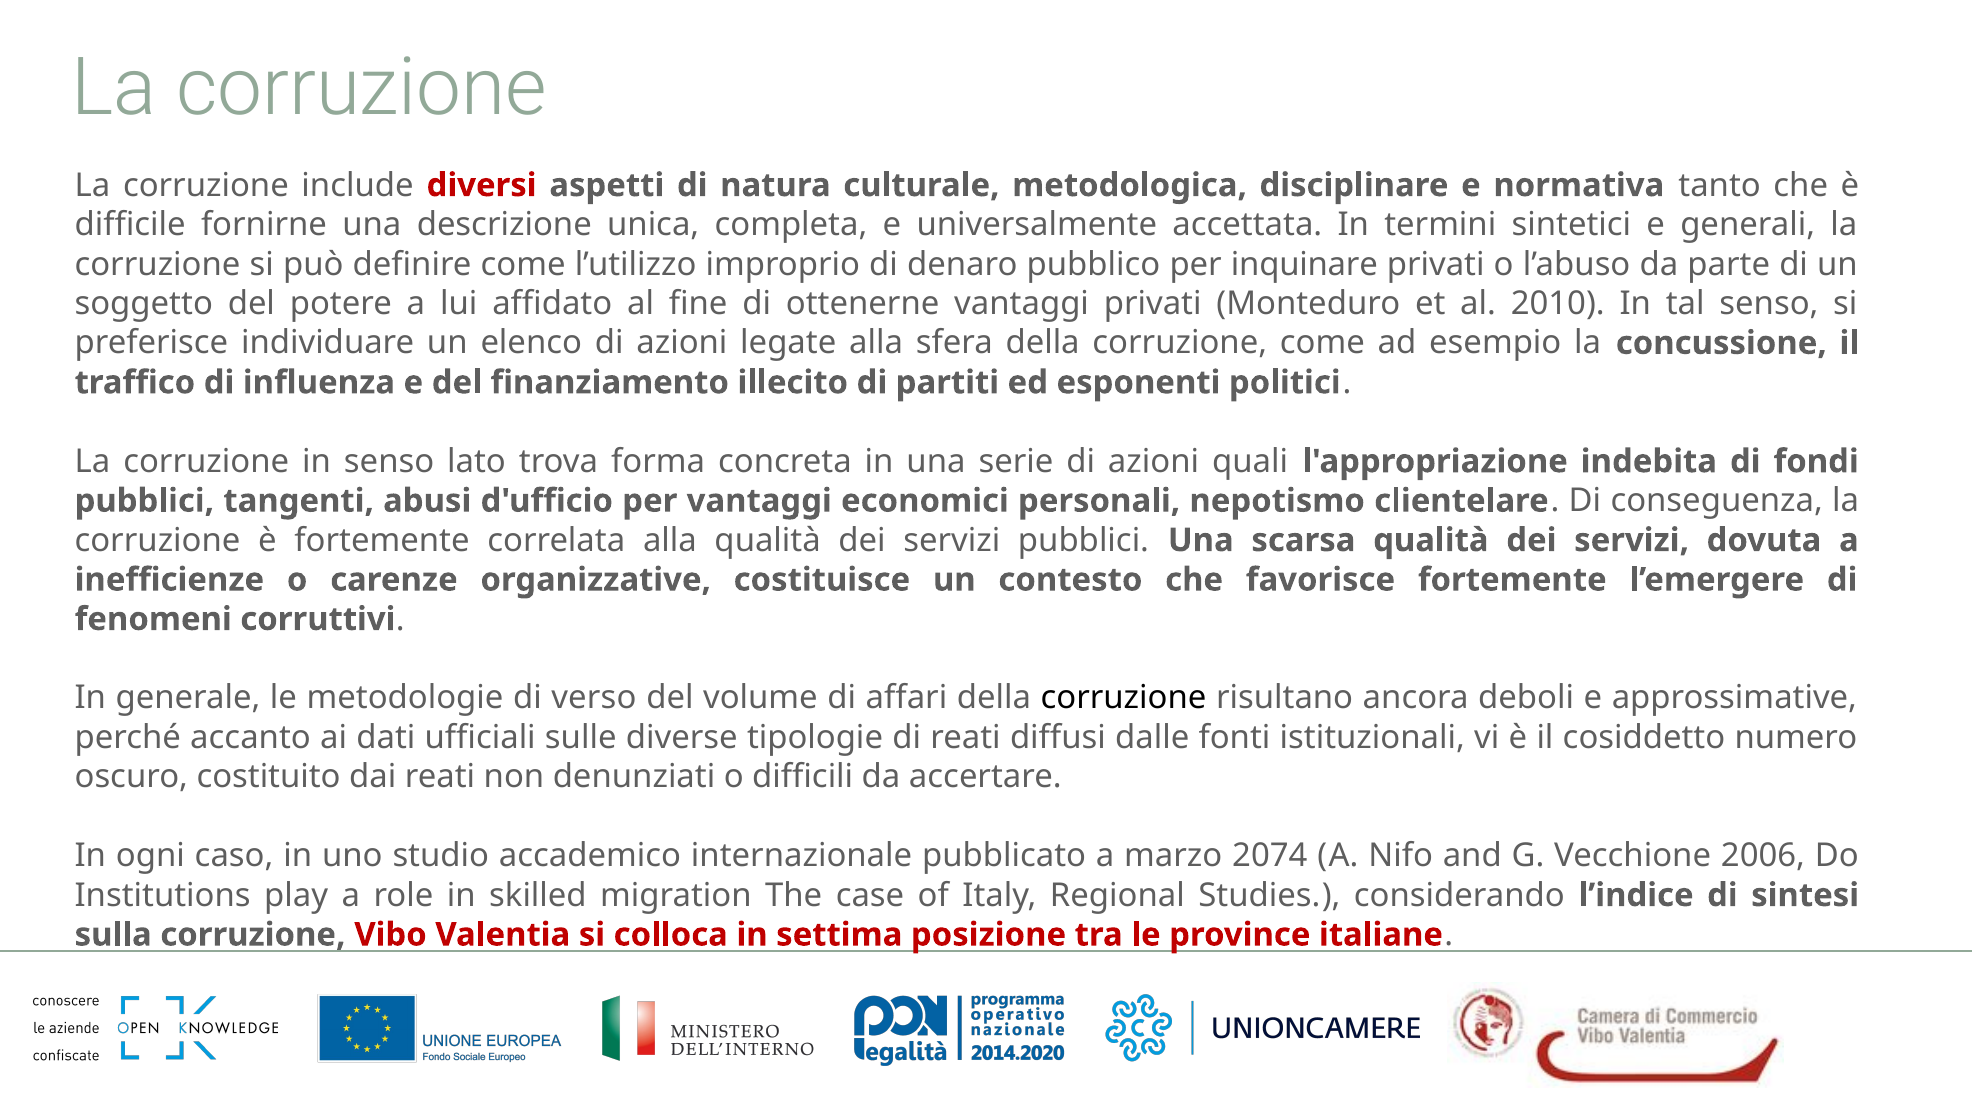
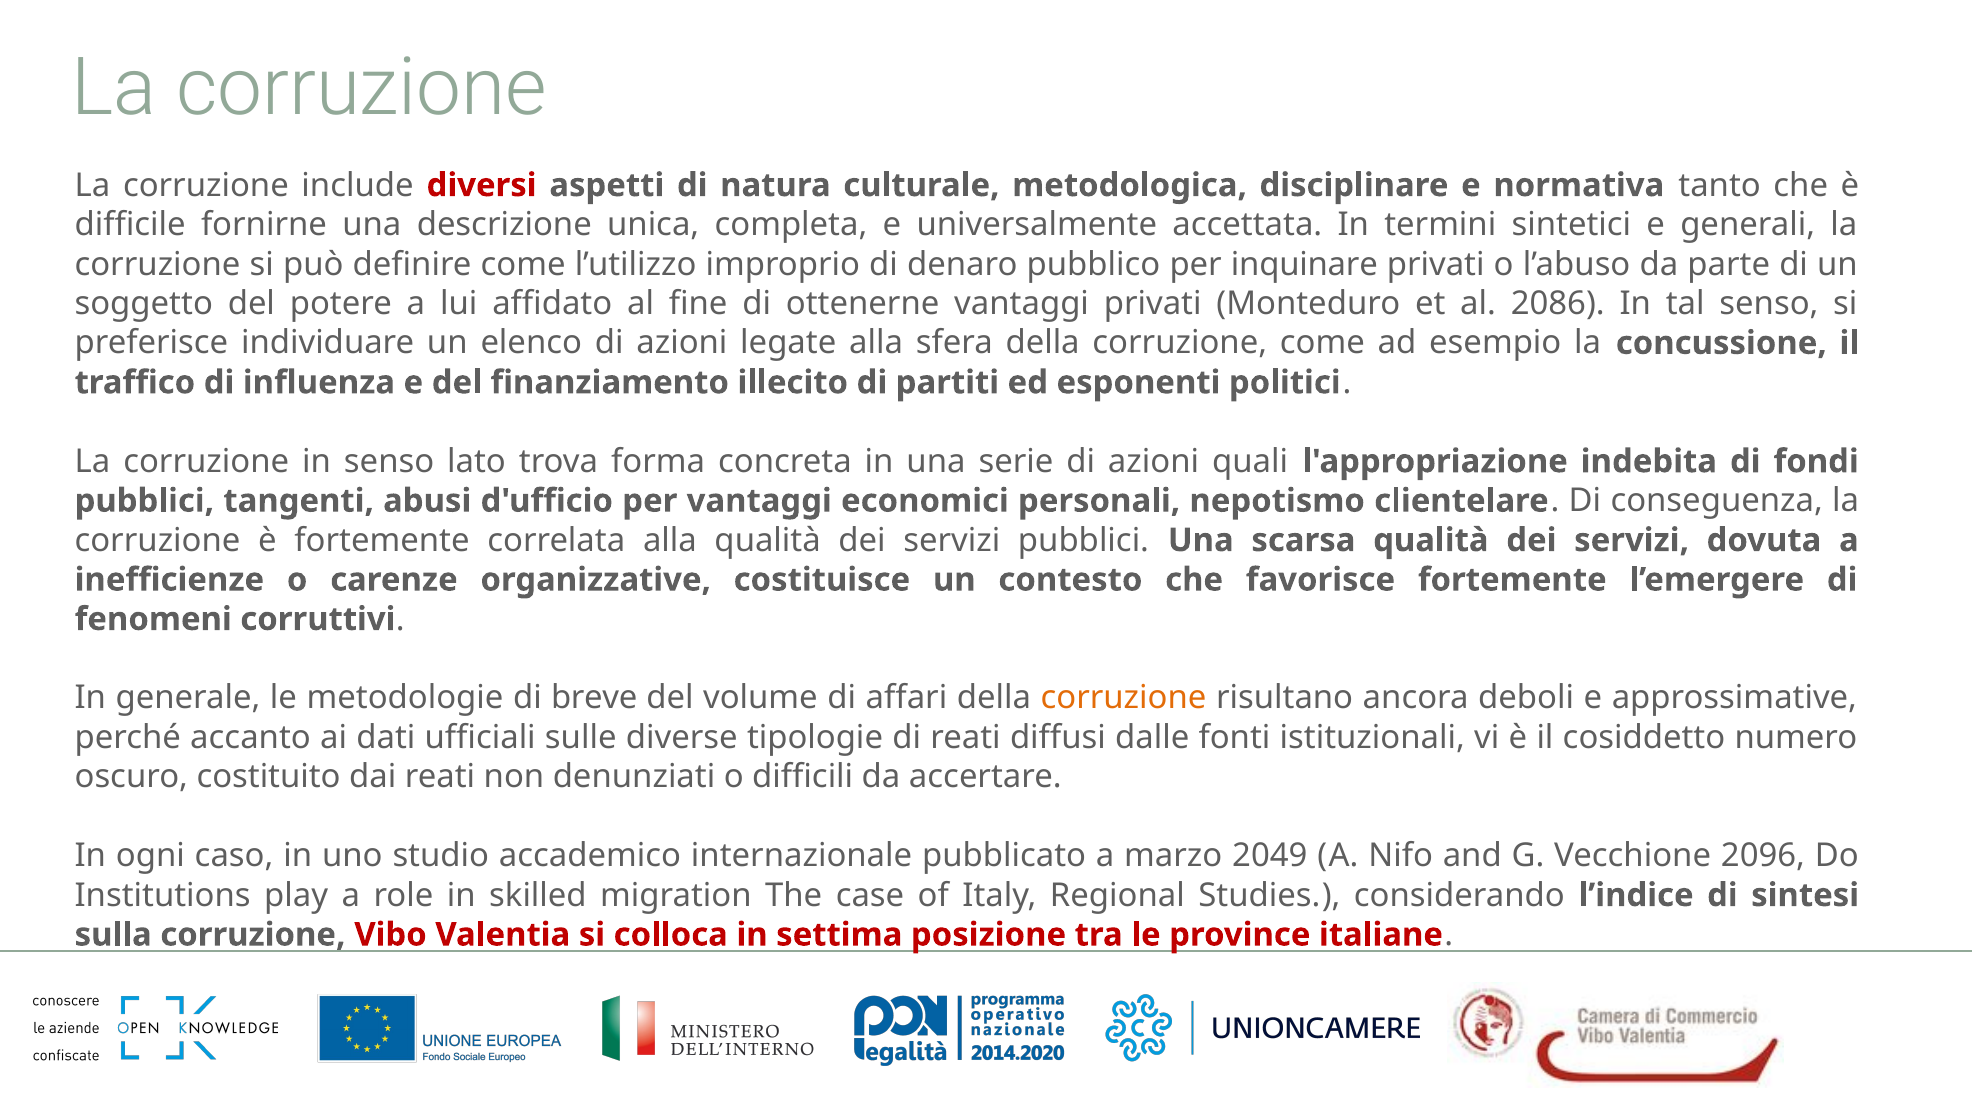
2010: 2010 -> 2086 (1558, 304)
verso: verso -> breve (594, 698)
corruzione colour: black -> orange (1124, 698)
2074: 2074 -> 2049 (1270, 856)
2006: 2006 -> 2096 (1763, 856)
